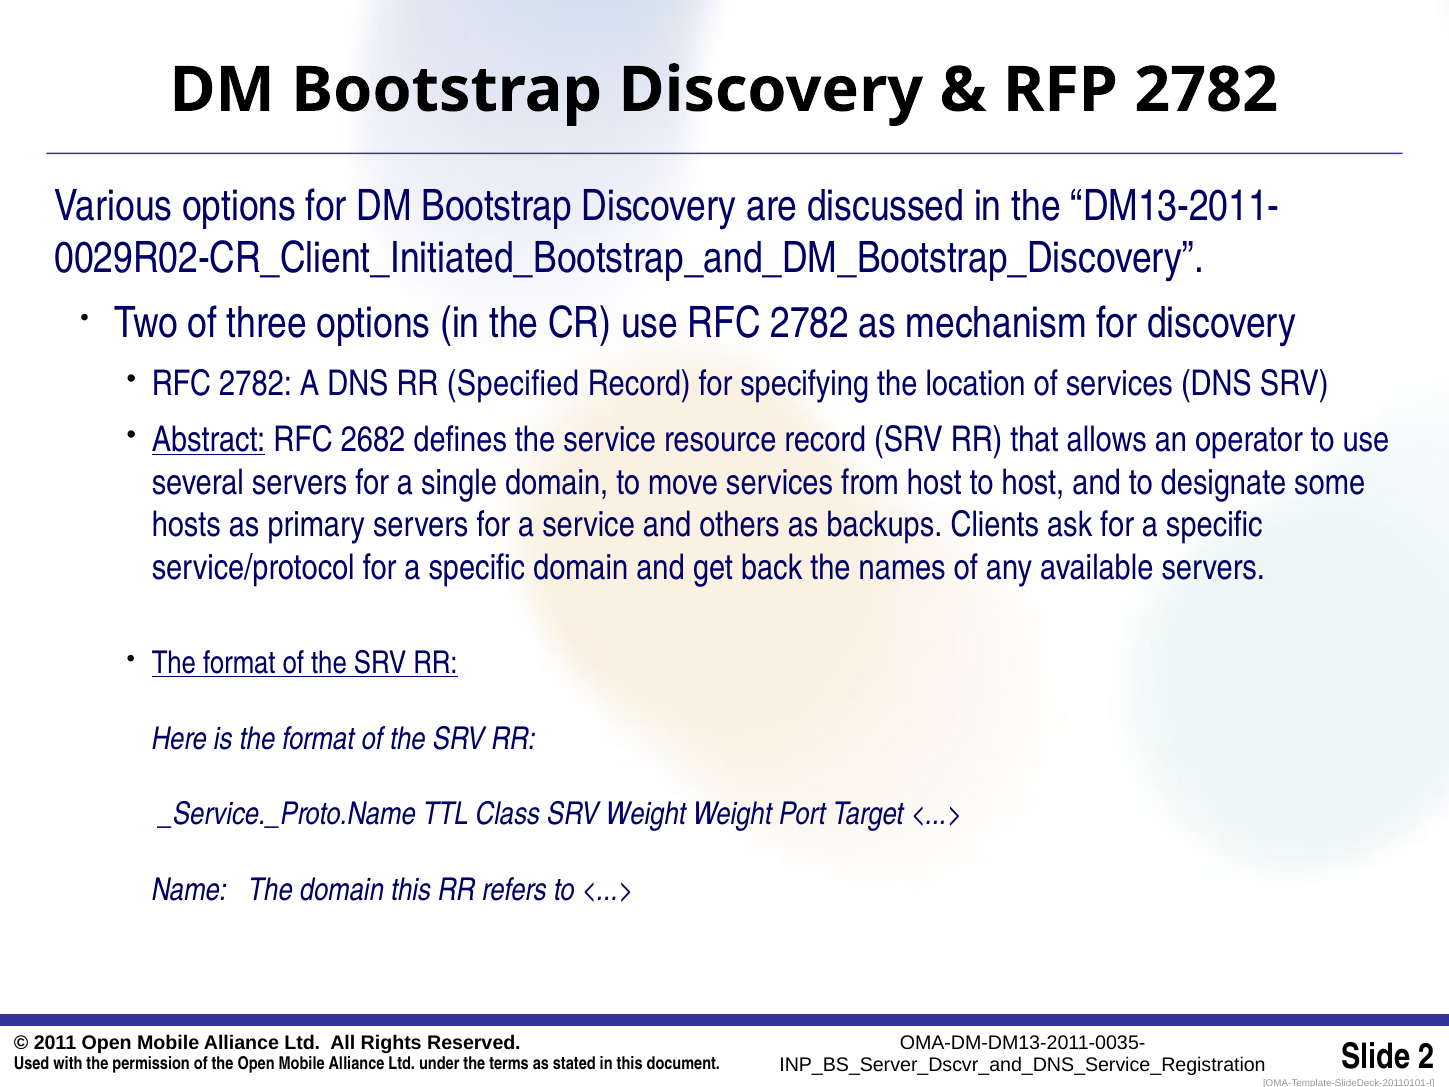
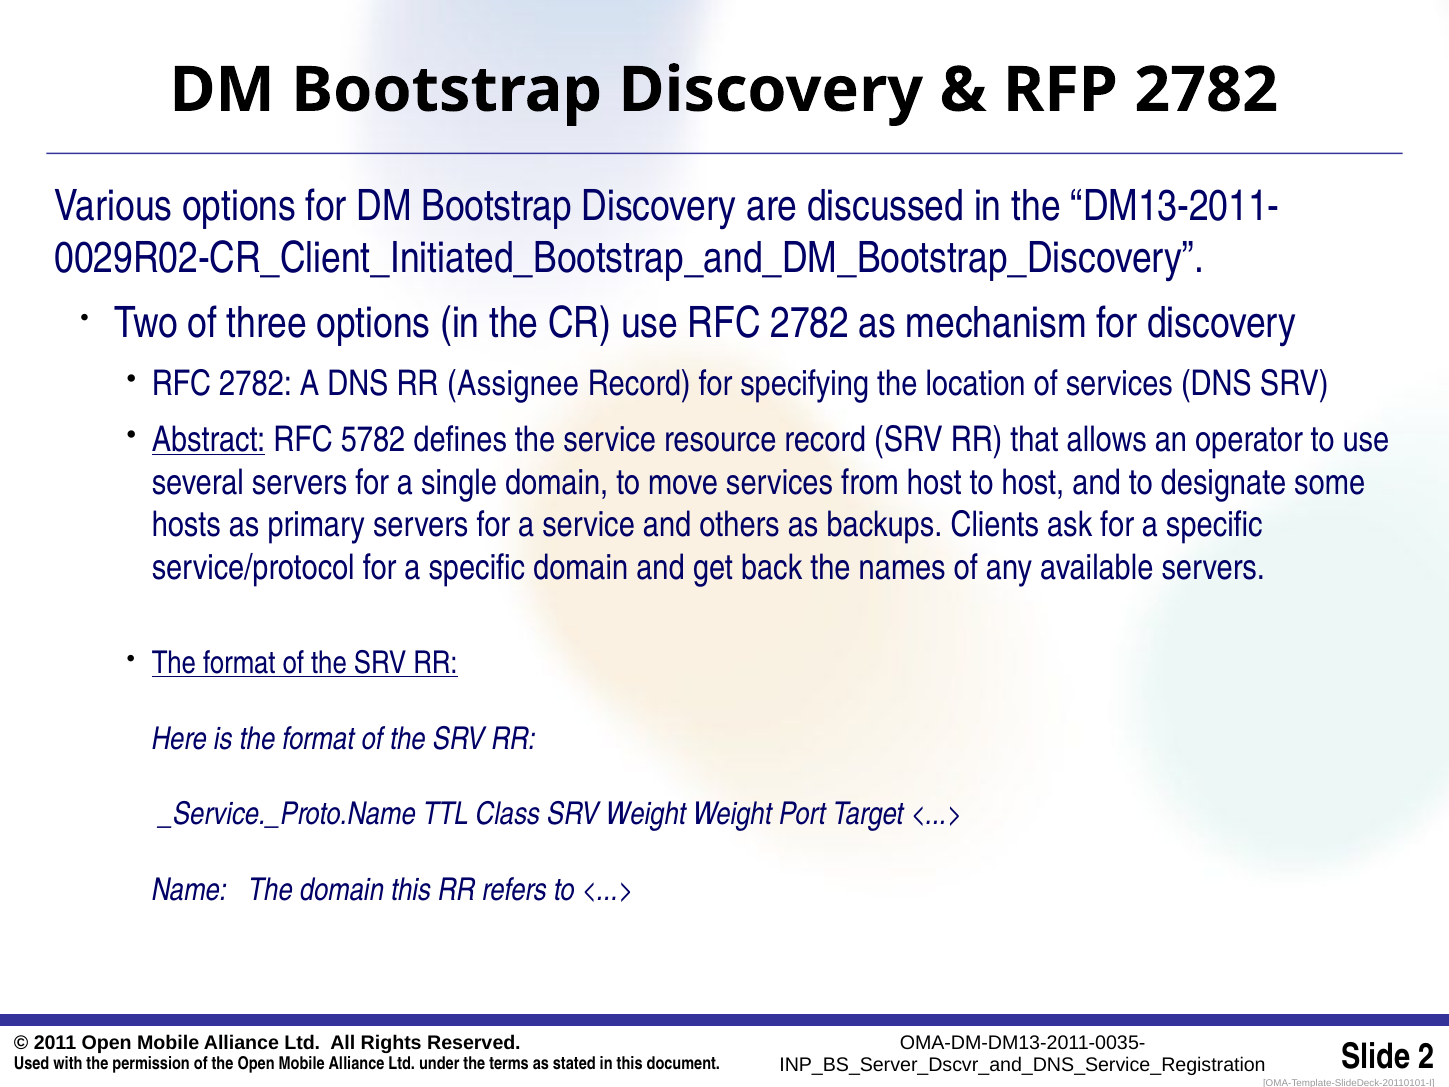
Specified: Specified -> Assignee (513, 384)
2682: 2682 -> 5782 (373, 440)
